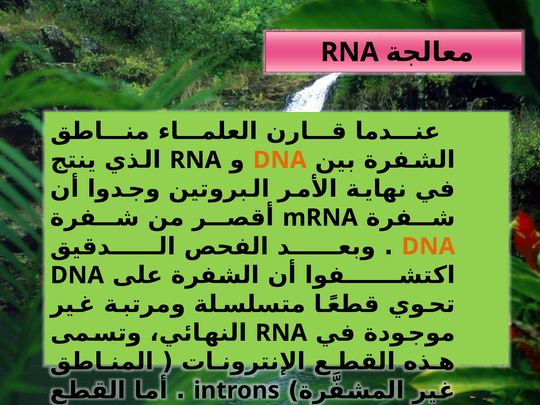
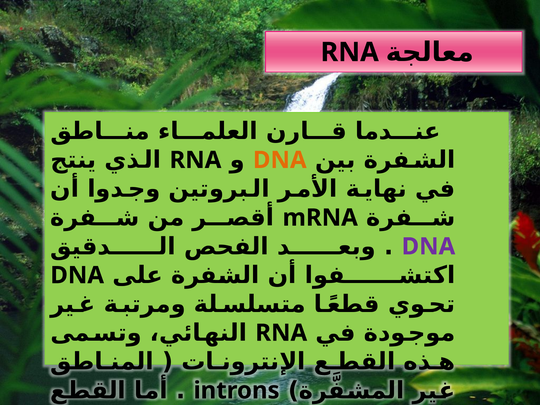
DNA colour: orange -> purple (428, 246)
